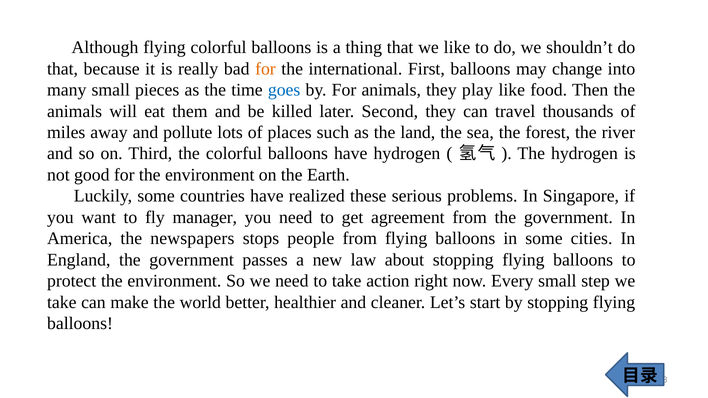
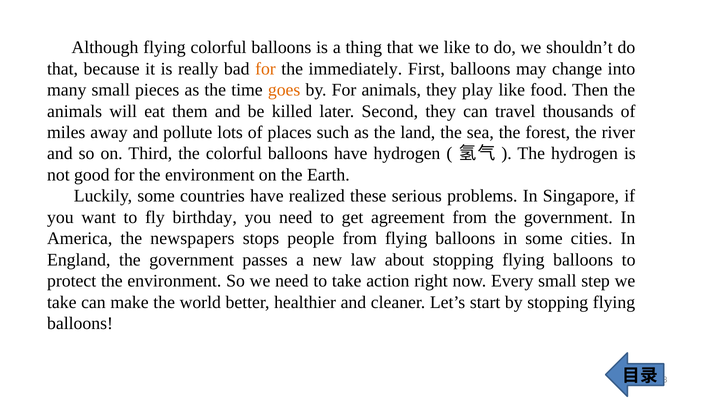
international: international -> immediately (355, 69)
goes colour: blue -> orange (284, 90)
manager: manager -> birthday (205, 217)
